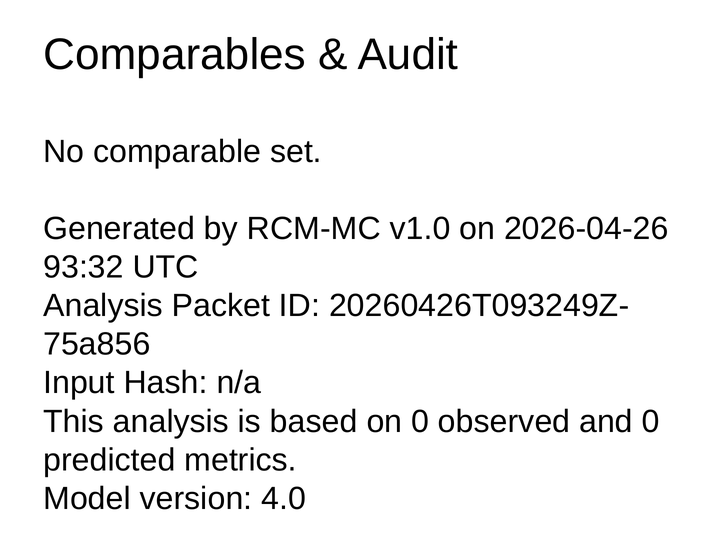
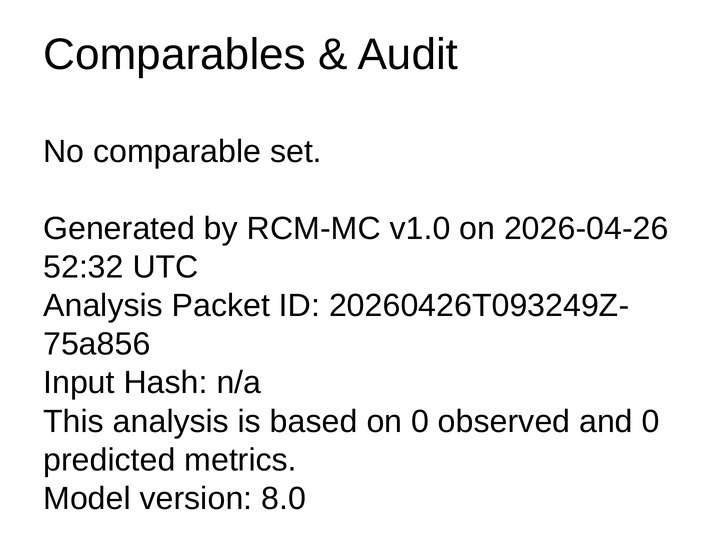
93:32: 93:32 -> 52:32 (83, 267)
4.0: 4.0 -> 8.0 (284, 499)
